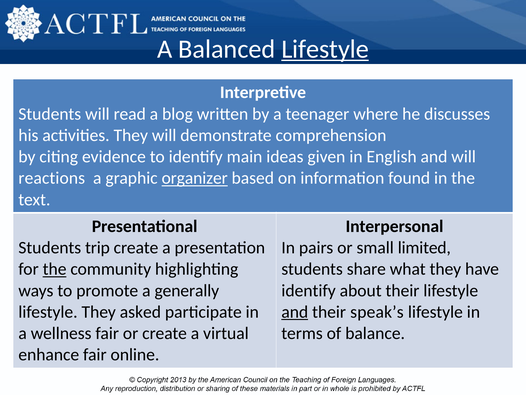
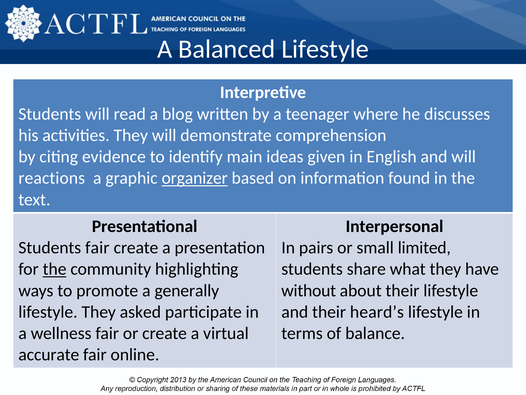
Lifestyle underline: present -> none (325, 49)
Students trip: trip -> fair (97, 247)
identify: identify -> without (309, 290)
and underline: present -> none (295, 312)
speak’s: speak’s -> heard’s (377, 312)
enhance: enhance -> accurate (49, 354)
